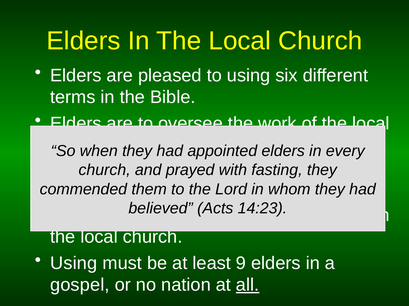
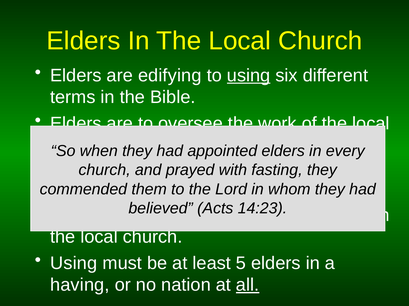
pleased: pleased -> edifying (170, 76)
using underline: none -> present (249, 76)
9: 9 -> 5 (241, 264)
gospel: gospel -> having (80, 286)
